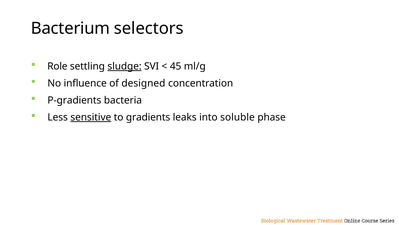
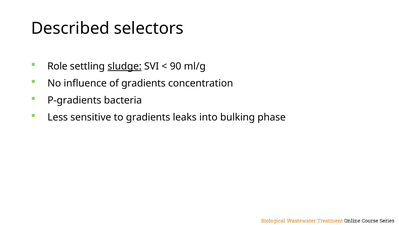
Bacterium: Bacterium -> Described (70, 28)
45: 45 -> 90 (176, 66)
of designed: designed -> gradients (143, 83)
sensitive underline: present -> none (91, 117)
soluble: soluble -> bulking (238, 117)
